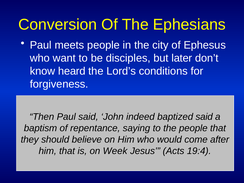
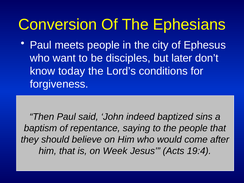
heard: heard -> today (72, 71)
baptized said: said -> sins (204, 117)
